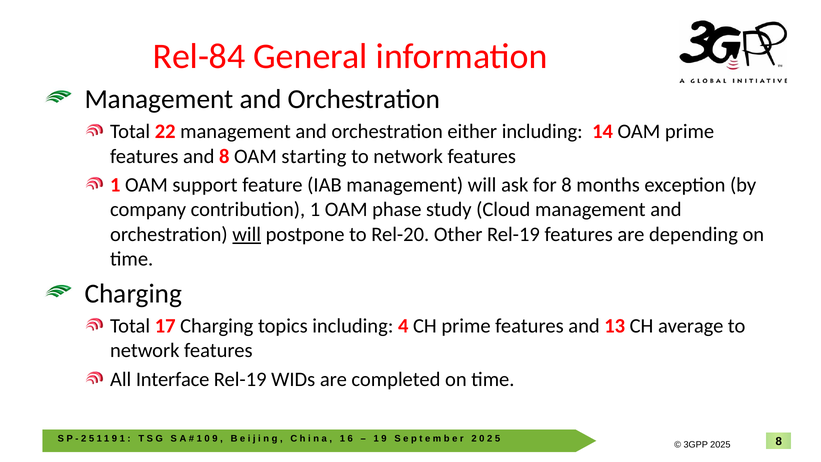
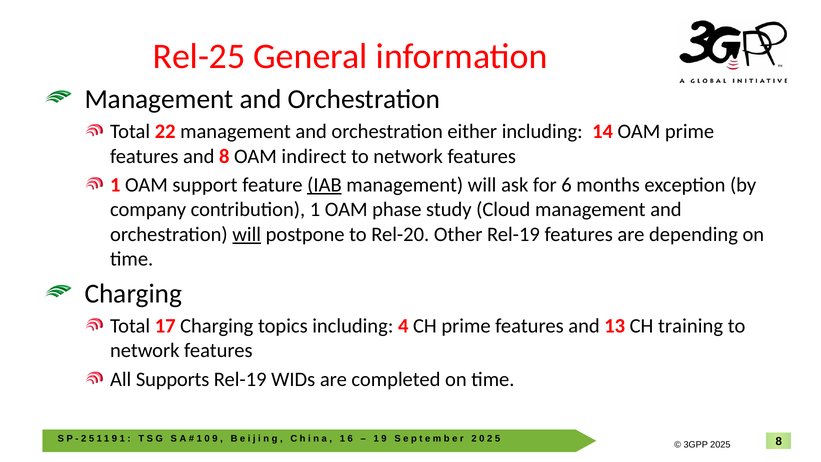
Rel-84: Rel-84 -> Rel-25 (199, 56)
starting: starting -> indirect (314, 156)
IAB underline: none -> present (324, 185)
for 8: 8 -> 6 (567, 185)
average: average -> training (691, 326)
Interface: Interface -> Supports (173, 379)
